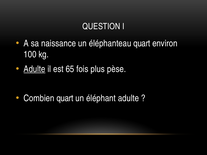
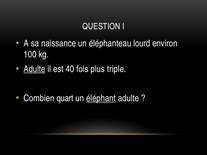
éléphanteau quart: quart -> lourd (142, 43)
65: 65 -> 40 (70, 69)
pèse: pèse -> triple (117, 69)
éléphant underline: none -> present (101, 98)
